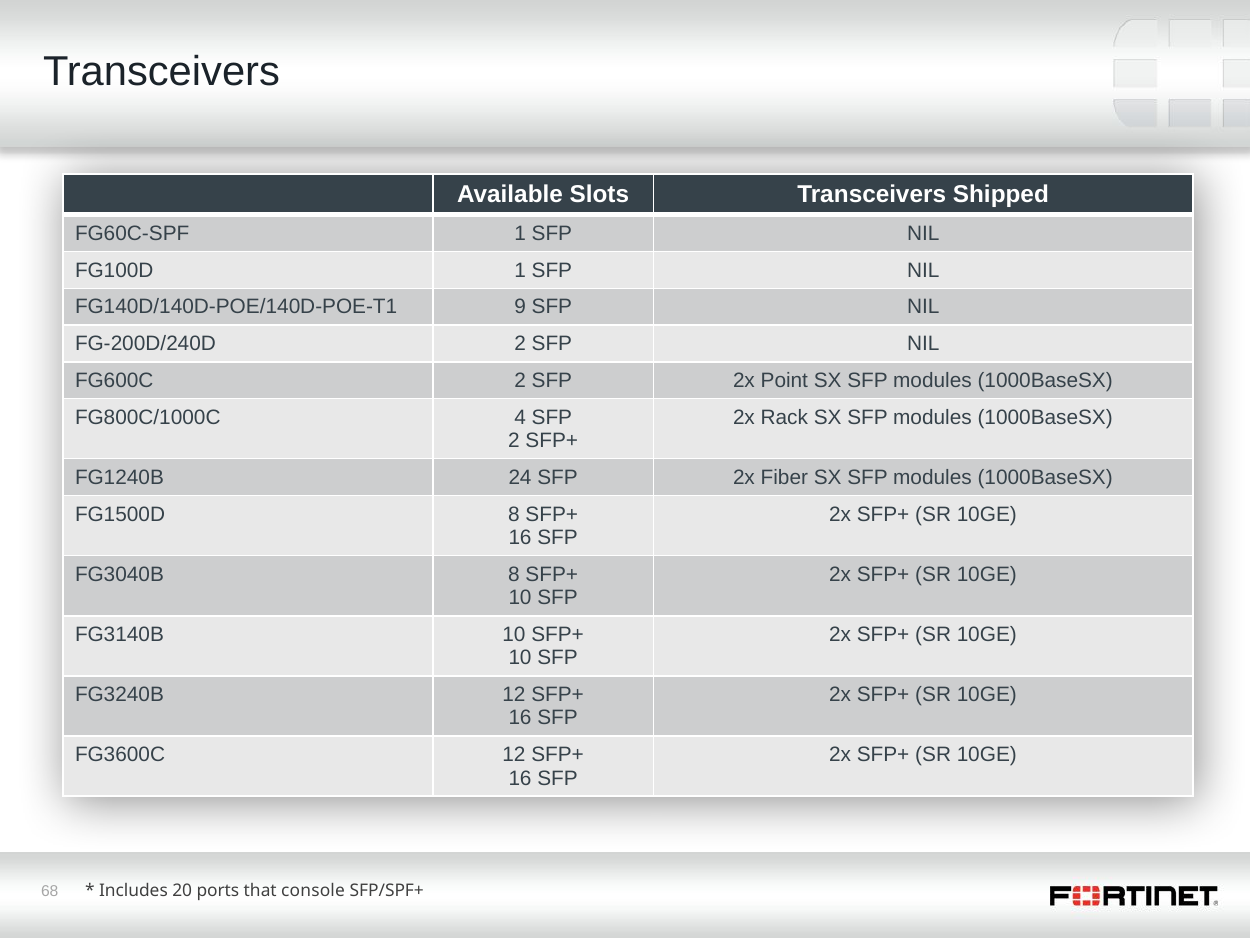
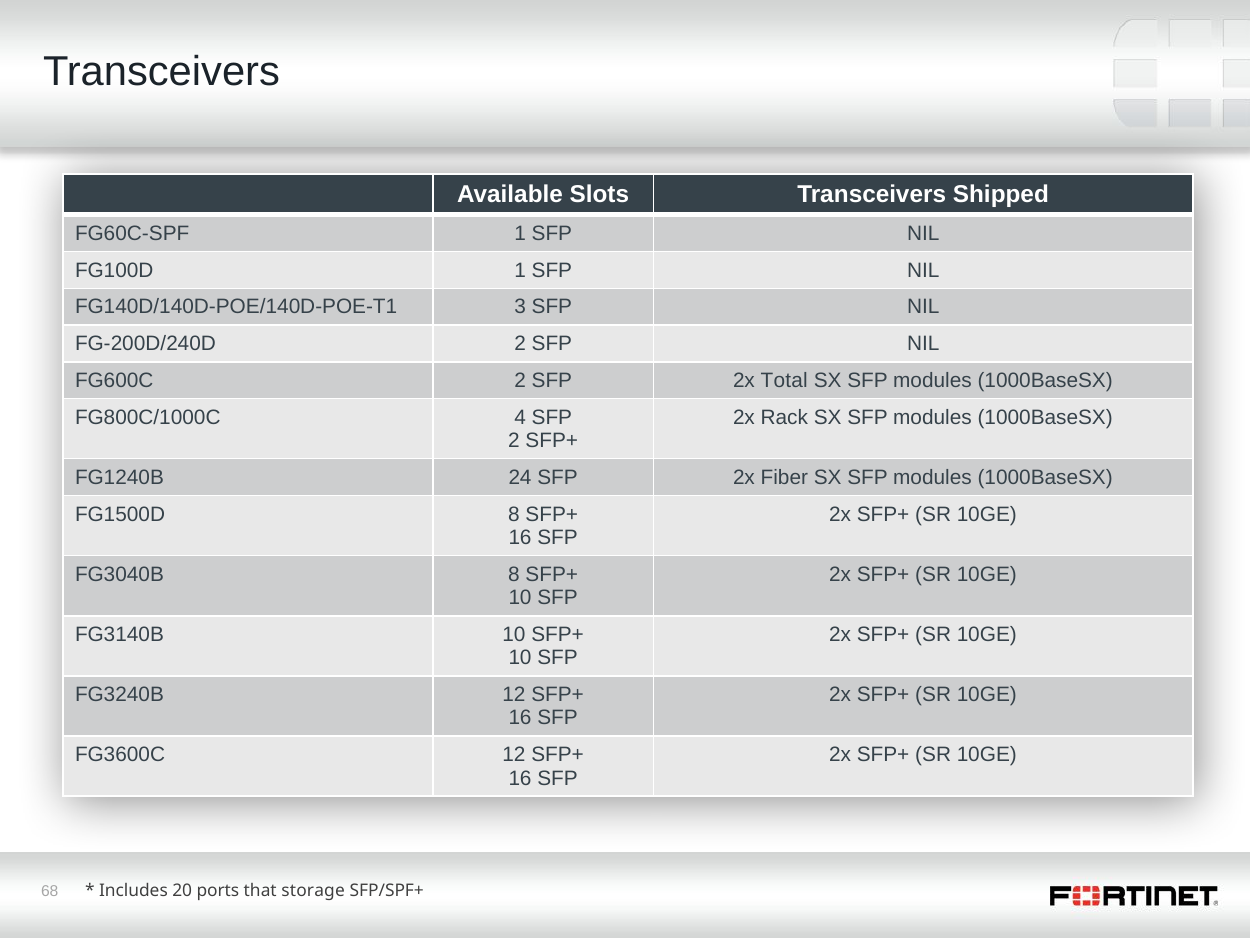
9: 9 -> 3 (520, 307)
Point: Point -> Total (784, 380)
console: console -> storage (313, 890)
